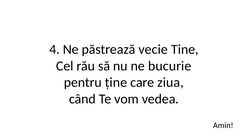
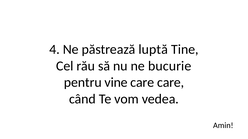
vecie: vecie -> luptă (153, 50)
ține: ține -> vine (116, 83)
care ziua: ziua -> care (171, 83)
